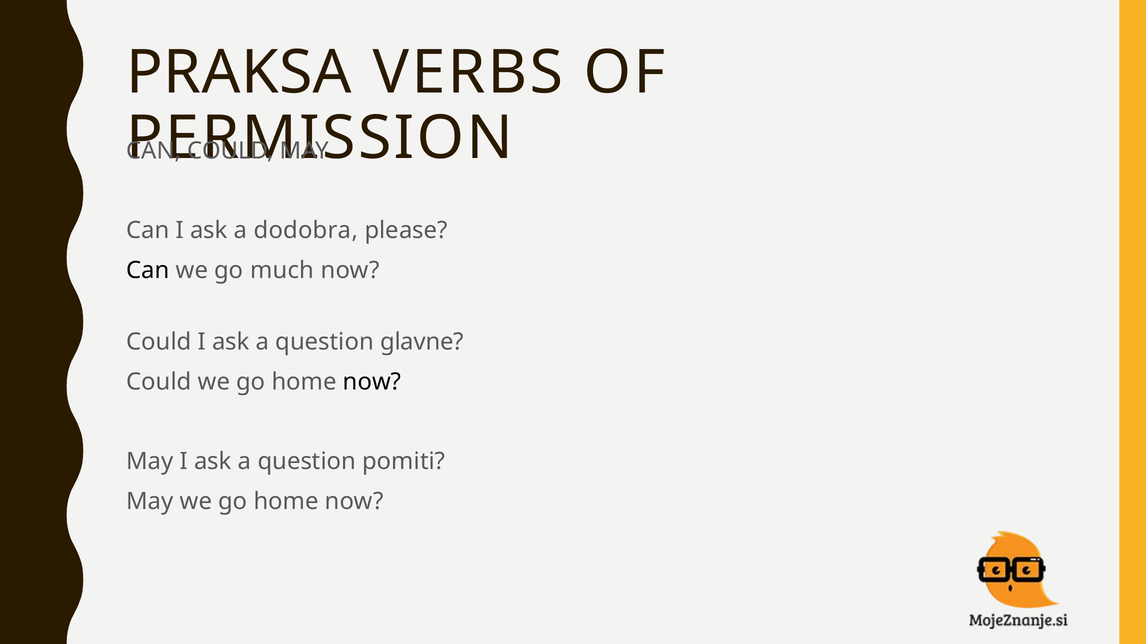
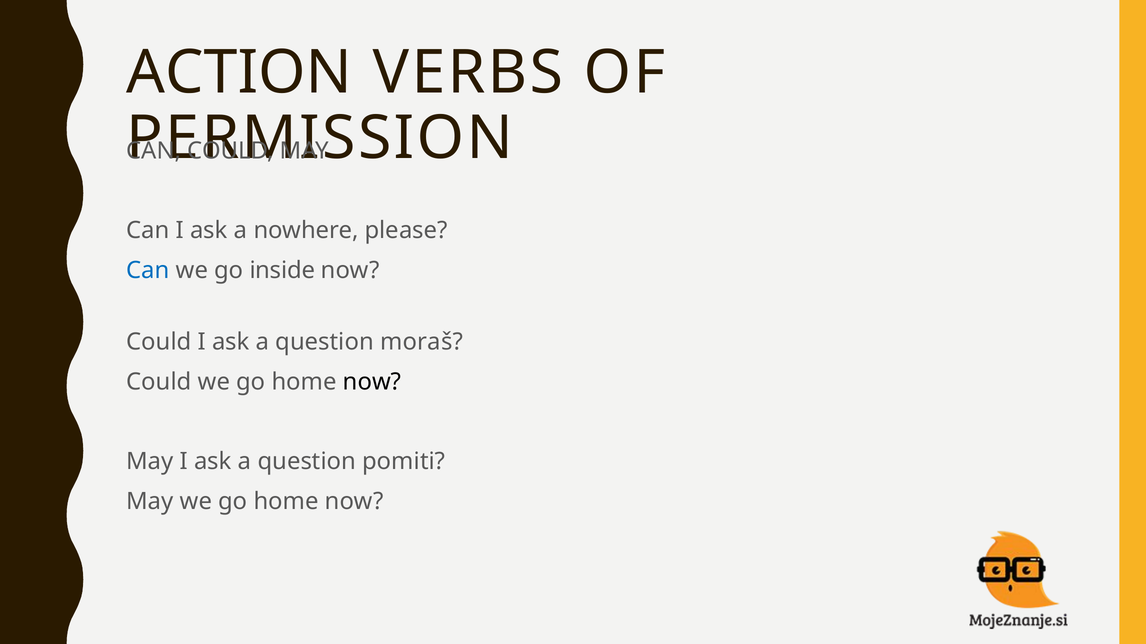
PRAKSA: PRAKSA -> ACTION (239, 73)
dodobra: dodobra -> nowhere (306, 231)
Can colour: black -> blue (148, 271)
much: much -> inside (282, 271)
glavne: glavne -> moraš (422, 342)
